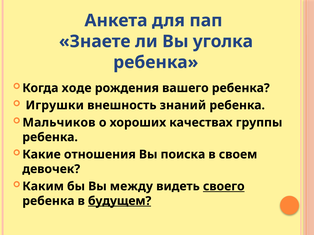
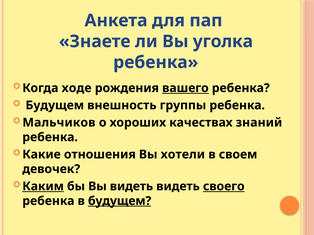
вашего underline: none -> present (185, 88)
Игрушки: Игрушки -> Будущем (55, 106)
знаний: знаний -> группы (183, 106)
группы: группы -> знаний (259, 123)
поиска: поиска -> хотели (183, 155)
Каким underline: none -> present (43, 187)
Вы между: между -> видеть (131, 187)
